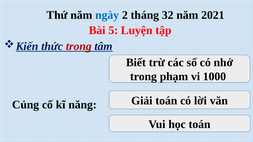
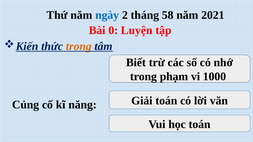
32: 32 -> 58 (168, 15)
5: 5 -> 0 (113, 30)
trong colour: red -> orange (79, 46)
